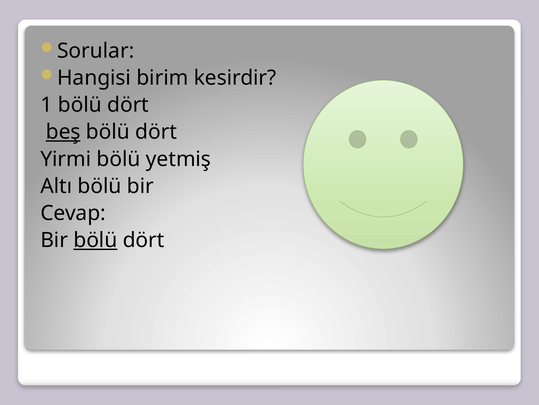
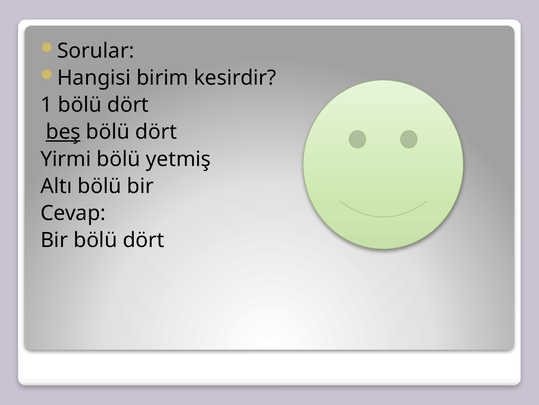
bölü underline: present -> none (95, 240)
